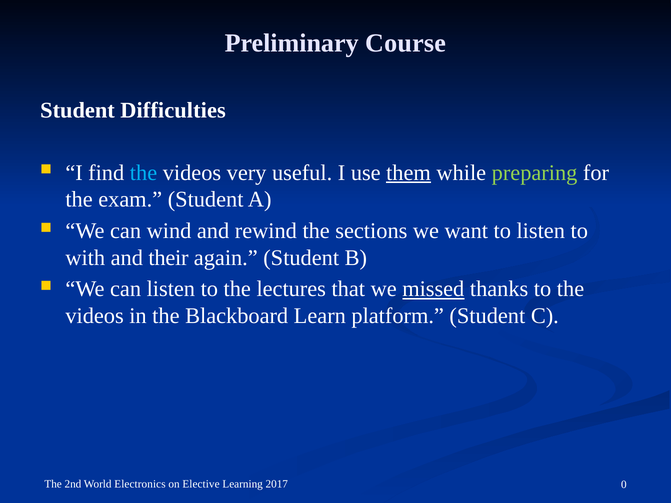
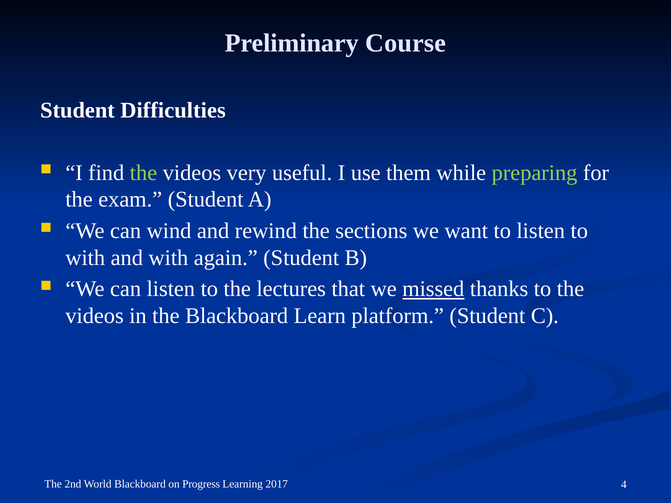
the colour: light blue -> light green (143, 173)
them underline: present -> none (409, 173)
and their: their -> with (168, 258)
World Electronics: Electronics -> Blackboard (140, 484)
Elective: Elective -> Progress (201, 484)
0: 0 -> 4 (624, 485)
